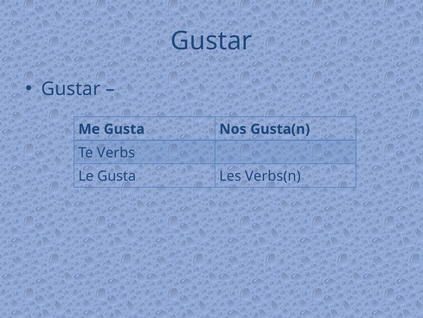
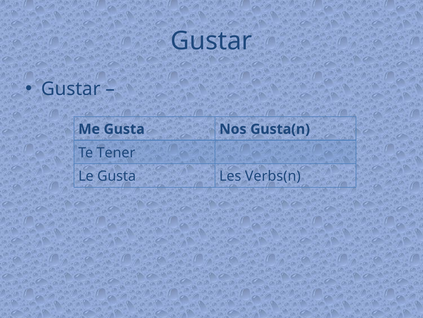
Verbs: Verbs -> Tener (116, 152)
